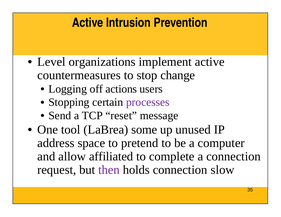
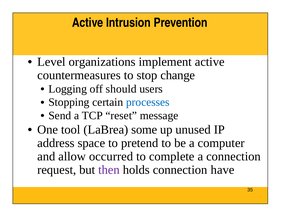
actions: actions -> should (121, 89)
processes colour: purple -> blue (148, 102)
affiliated: affiliated -> occurred (111, 156)
slow: slow -> have (223, 170)
